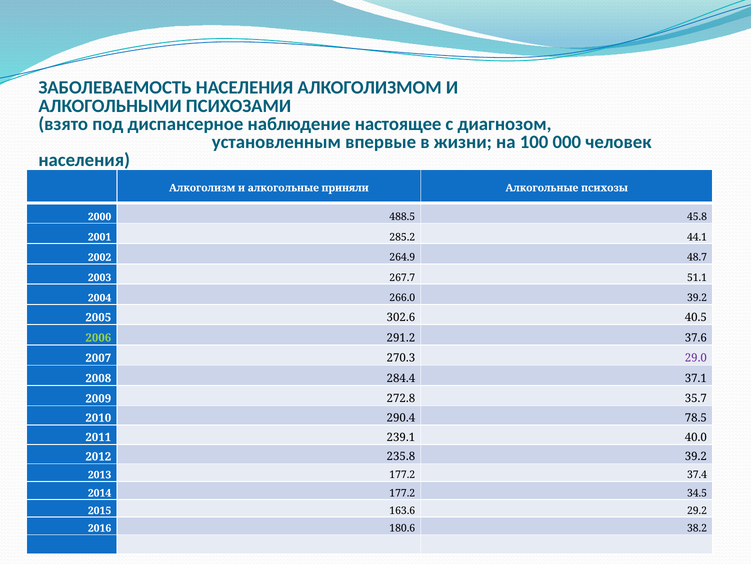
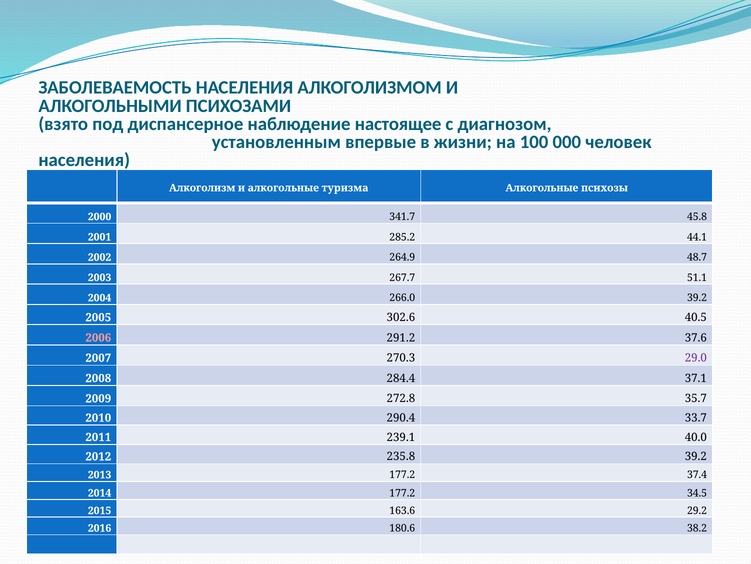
приняли: приняли -> туризма (345, 188)
488.5: 488.5 -> 341.7 (402, 217)
2006 colour: light green -> pink (98, 337)
78.5: 78.5 -> 33.7 (696, 417)
